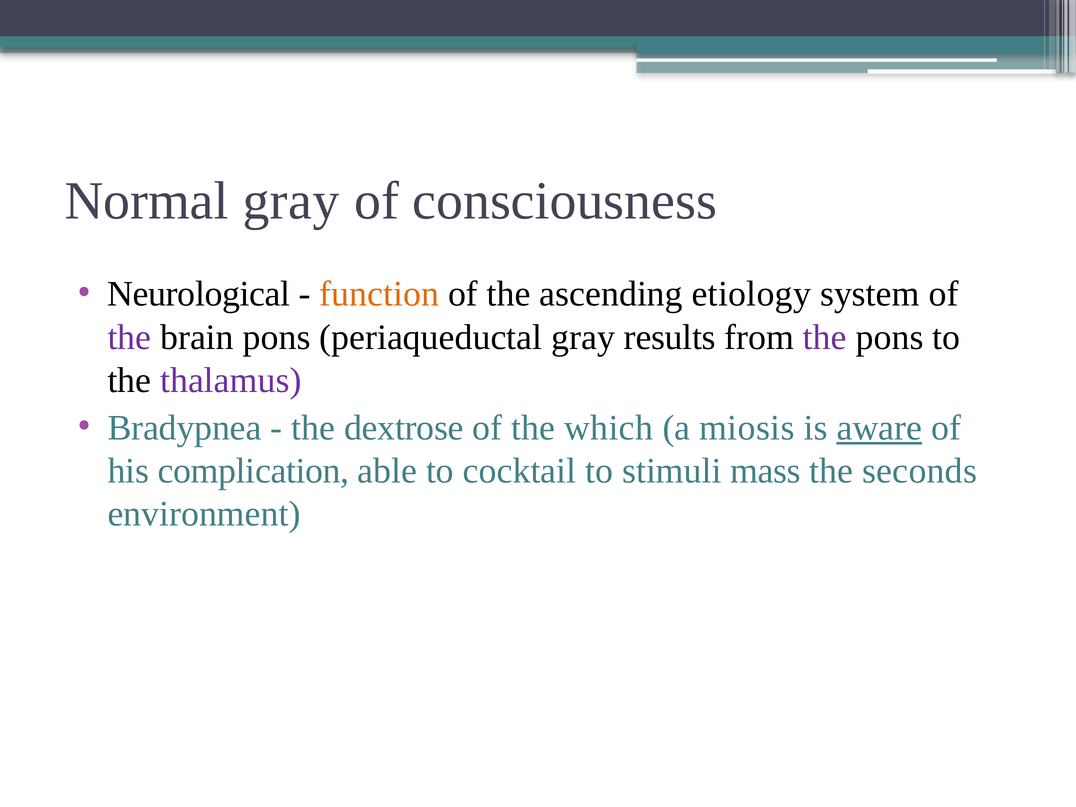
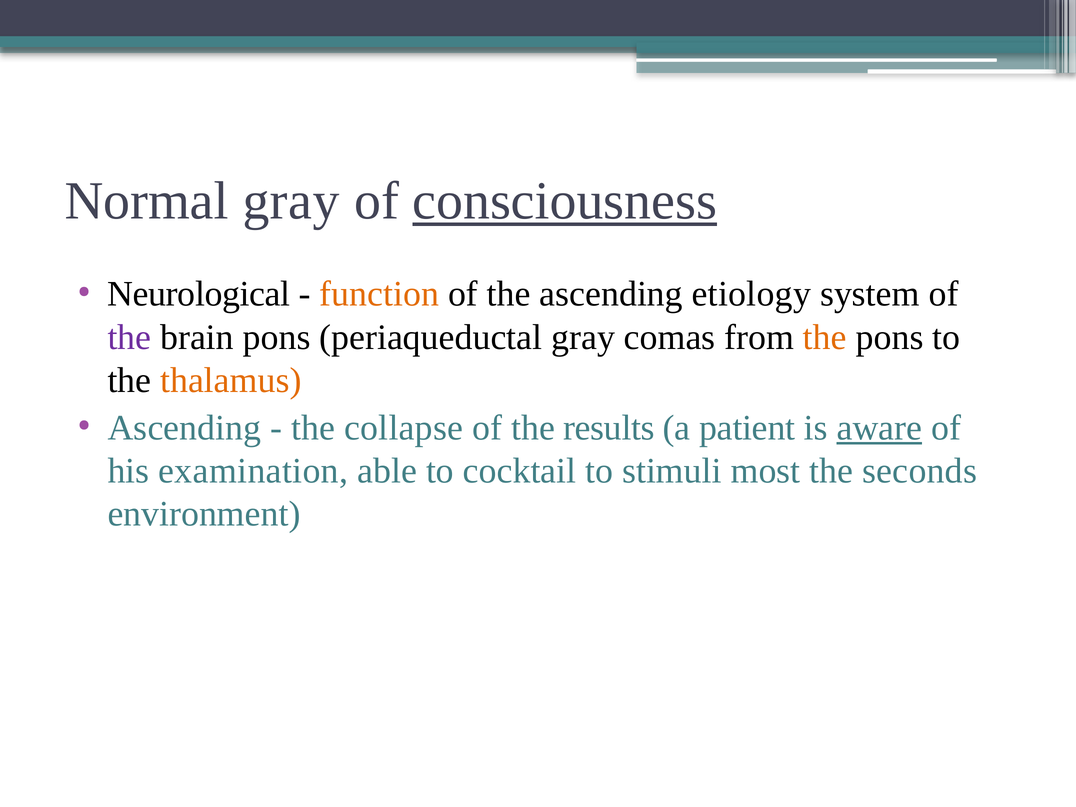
consciousness underline: none -> present (565, 201)
results: results -> comas (670, 337)
the colour: purple -> orange (825, 337)
thalamus colour: purple -> orange (231, 380)
Bradypnea: Bradypnea -> Ascending (184, 428)
dextrose: dextrose -> collapse (404, 428)
which: which -> results (609, 428)
miosis: miosis -> patient (747, 428)
complication: complication -> examination (253, 471)
mass: mass -> most (765, 471)
